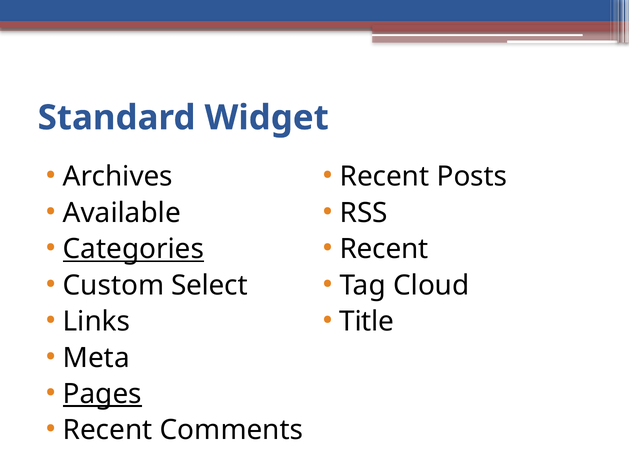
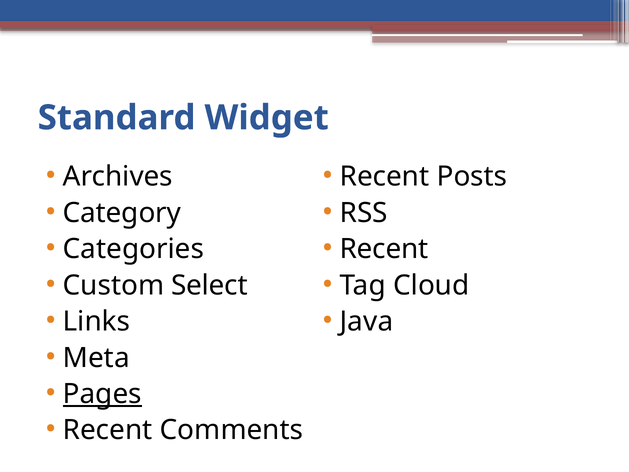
Available: Available -> Category (122, 213)
Categories underline: present -> none (133, 249)
Title: Title -> Java (366, 321)
